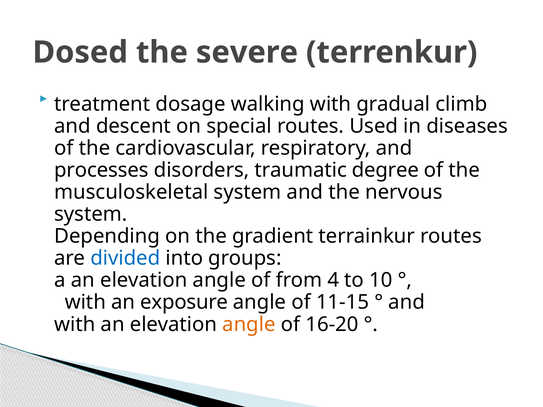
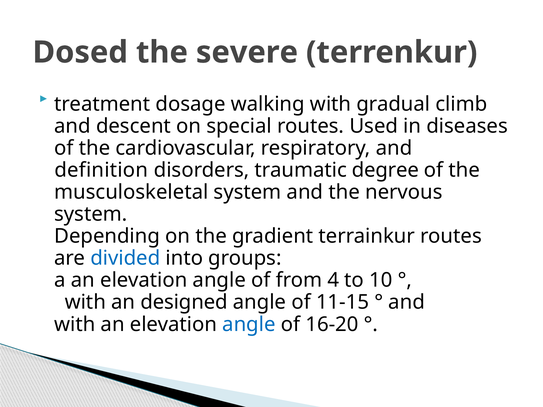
processes: processes -> definition (101, 170)
exposure: exposure -> designed (184, 302)
angle colour: orange -> blue (249, 324)
